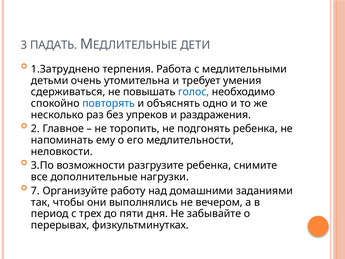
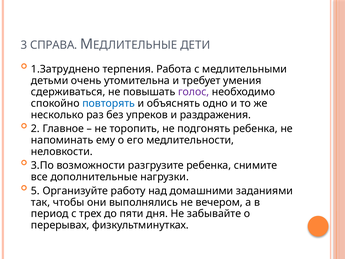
ПАДАТЬ: ПАДАТЬ -> СПРАВА (54, 45)
голос colour: blue -> purple (194, 92)
7: 7 -> 5 (35, 191)
